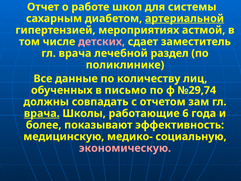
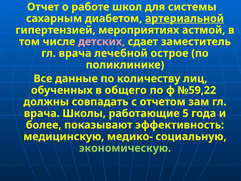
раздел: раздел -> острое (169, 53)
письмо: письмо -> общего (126, 90)
№29,74: №29,74 -> №59,22 (197, 90)
врача underline: present -> none (42, 113)
6: 6 -> 5 (185, 113)
экономическую colour: pink -> light green (125, 148)
